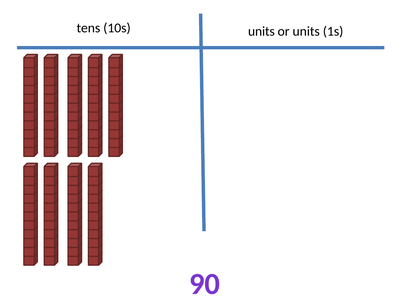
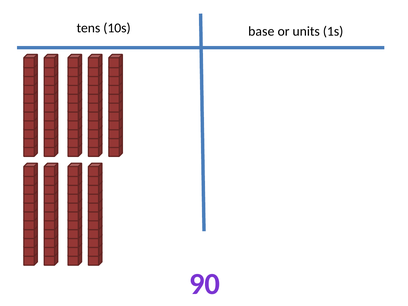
10s units: units -> base (261, 32)
